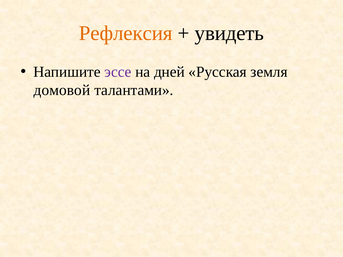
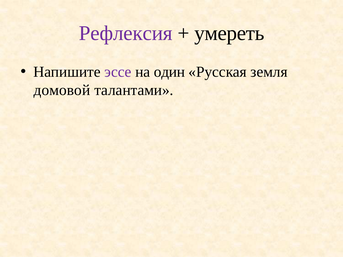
Рефлексия colour: orange -> purple (126, 33)
увидеть: увидеть -> умереть (229, 33)
дней: дней -> один (169, 72)
